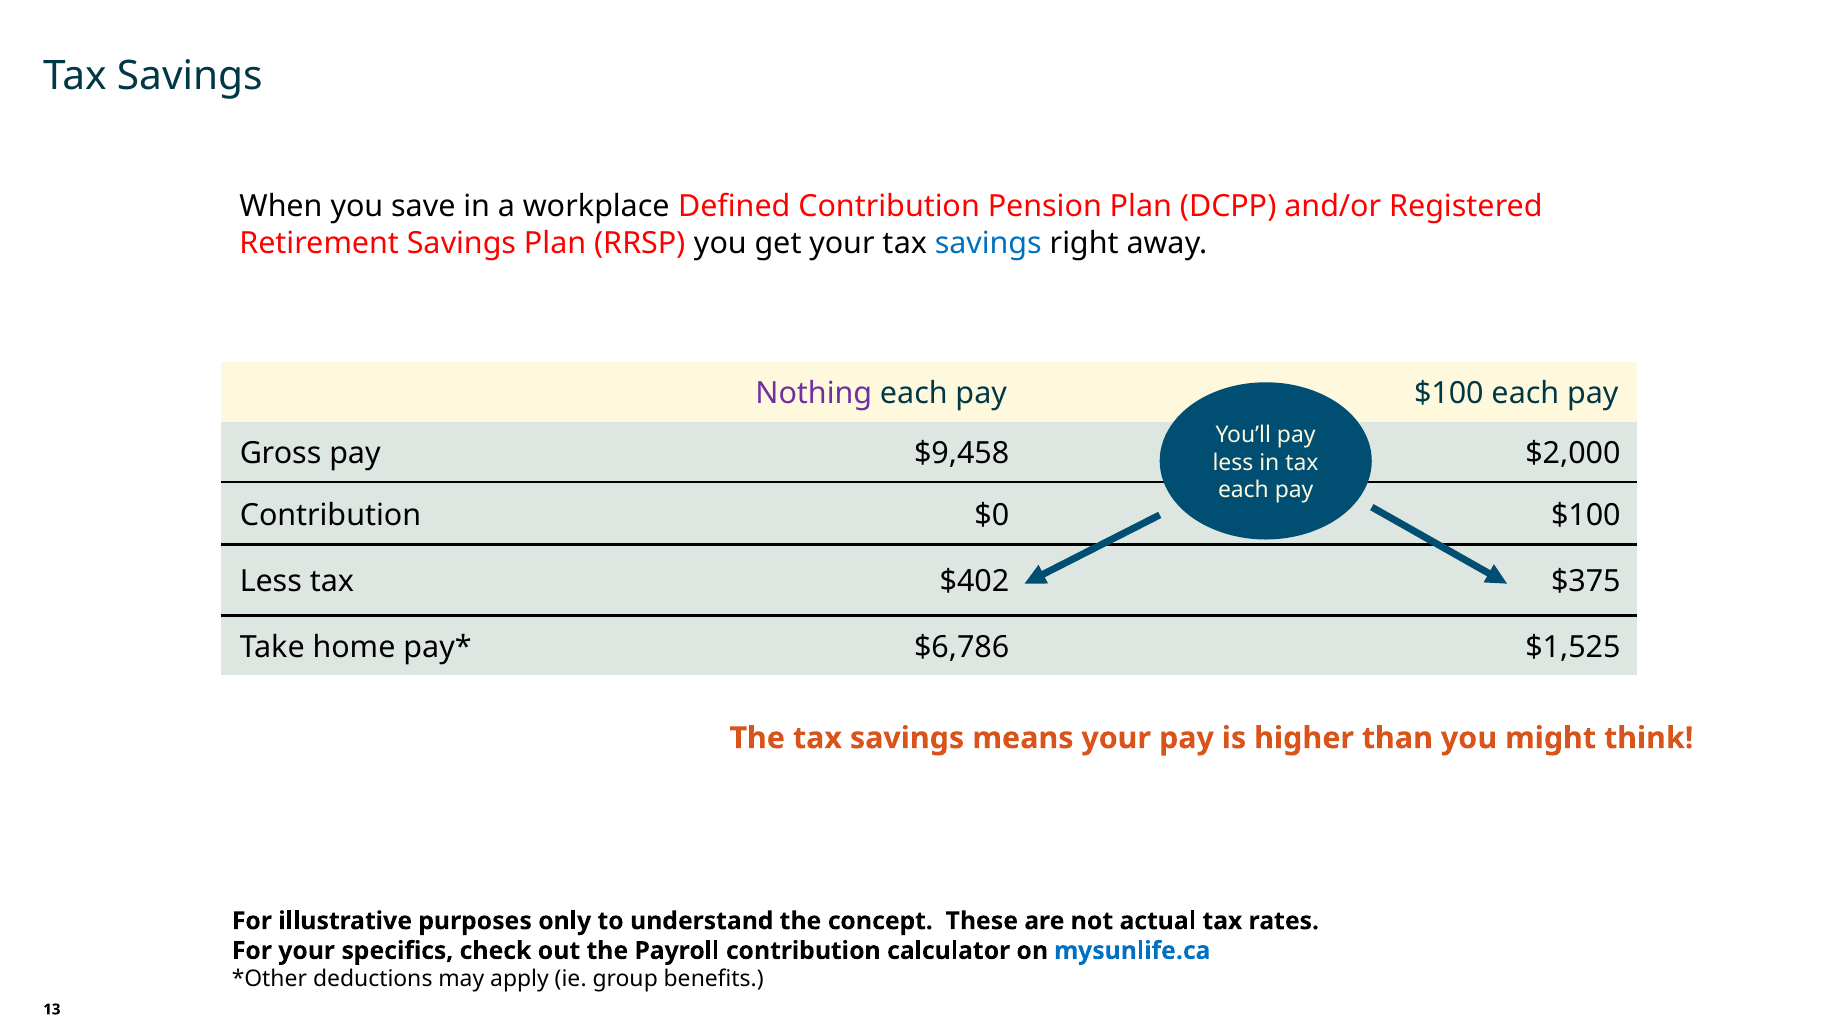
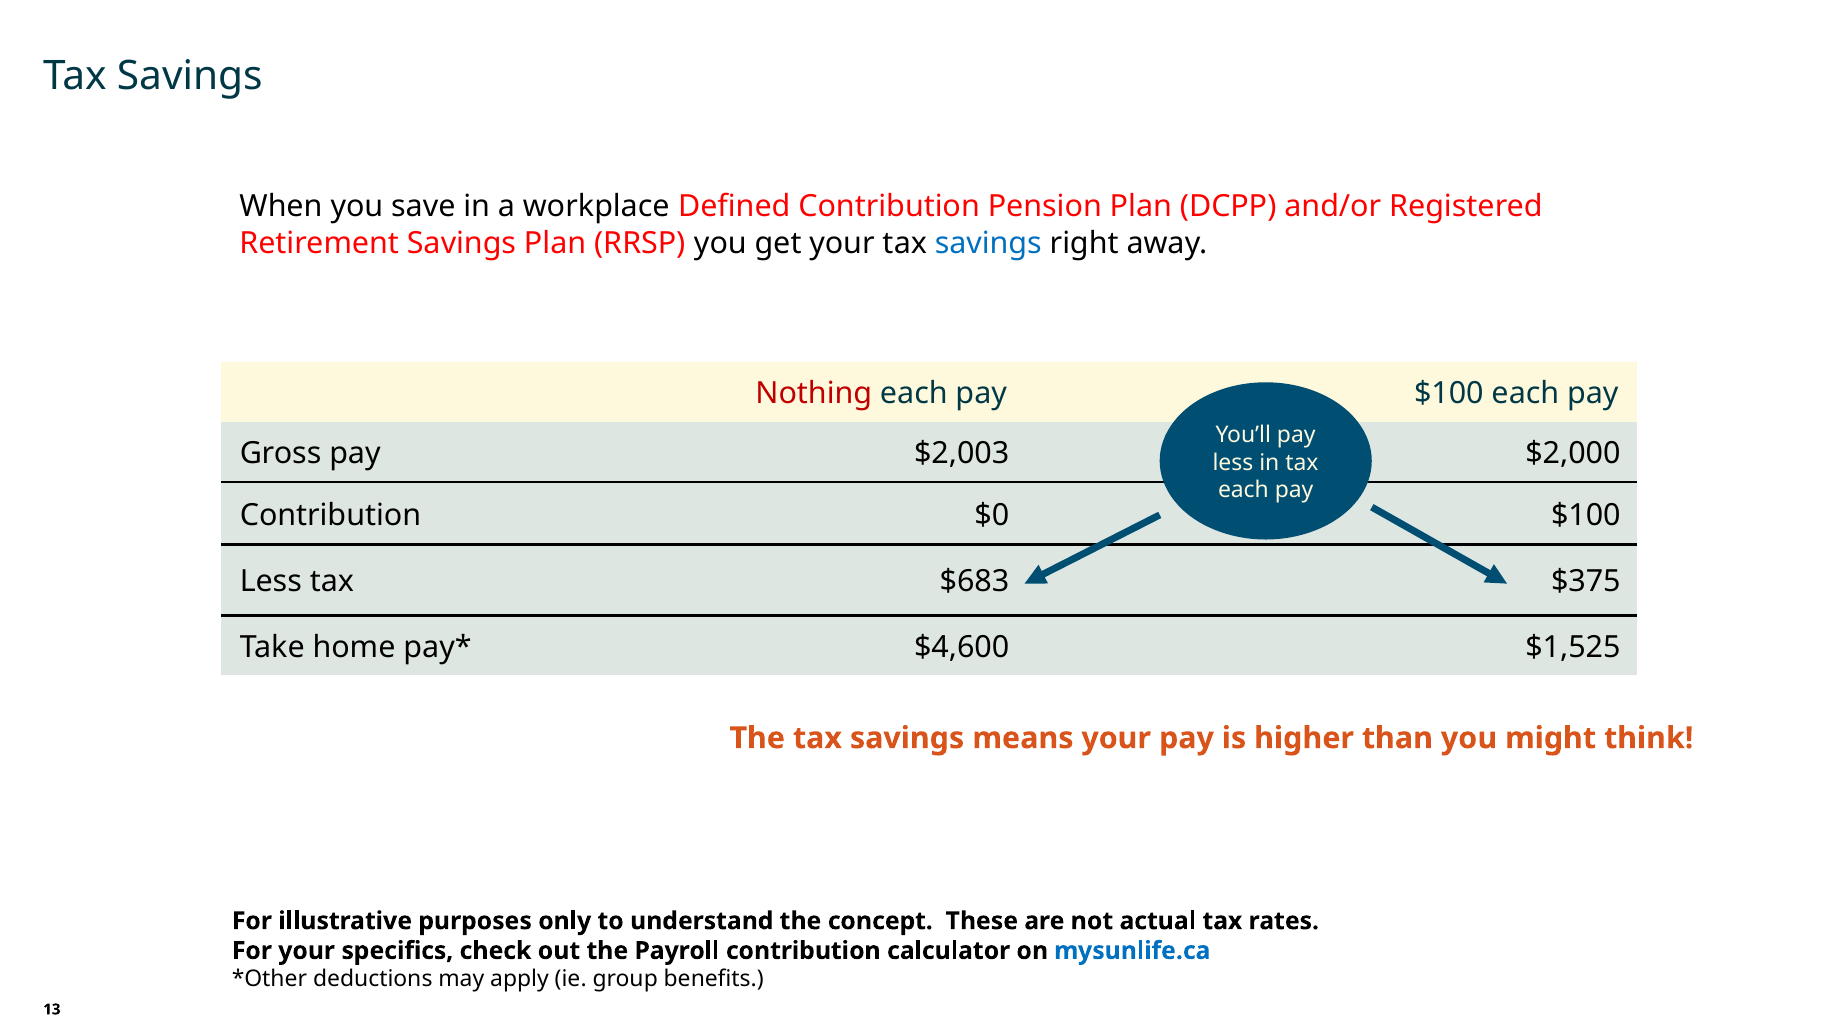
Nothing colour: purple -> red (814, 394)
$9,458: $9,458 -> $2,003 (962, 453)
$402: $402 -> $683 (975, 582)
$6,786: $6,786 -> $4,600 (962, 647)
